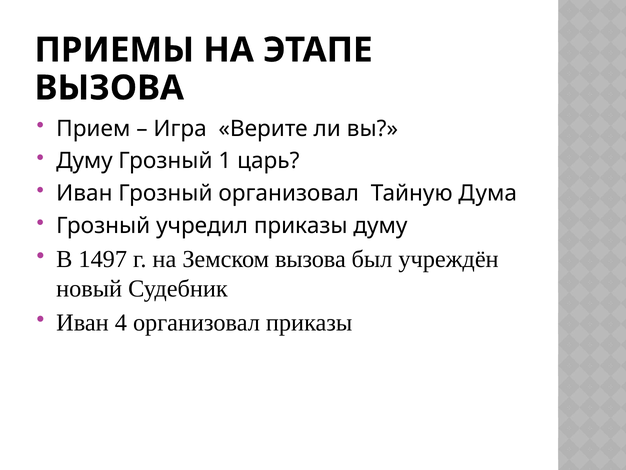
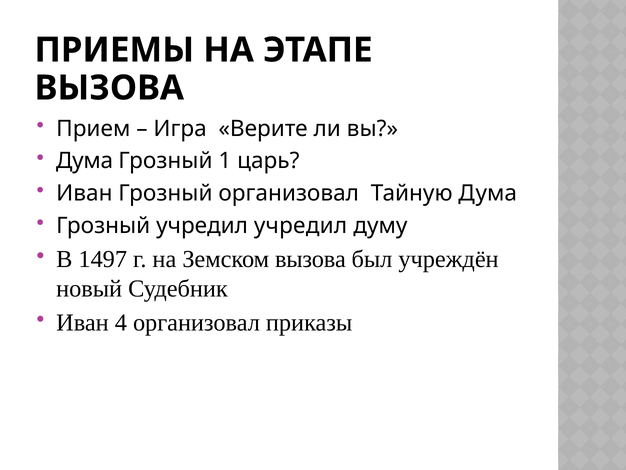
Думу: Думу -> Дума (85, 161)
учредил приказы: приказы -> учредил (301, 225)
